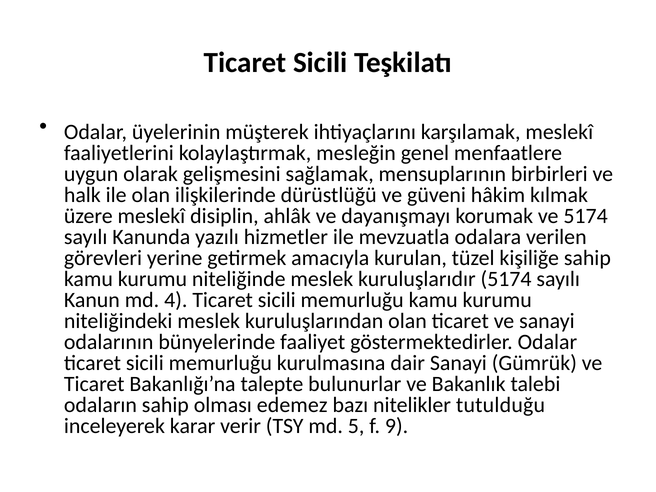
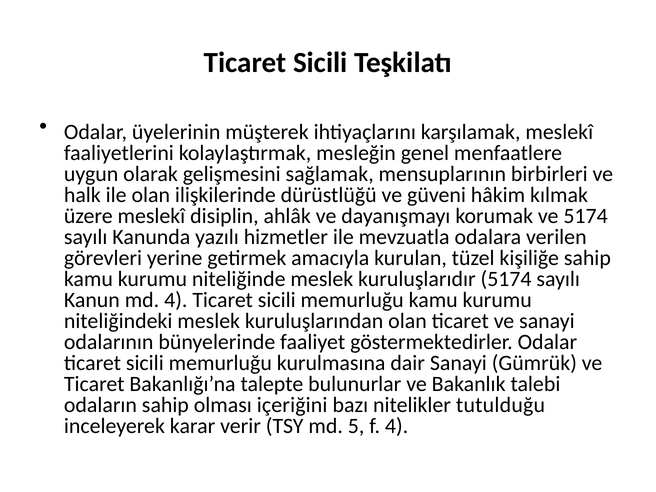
edemez: edemez -> içeriğini (292, 405)
f 9: 9 -> 4 (397, 426)
